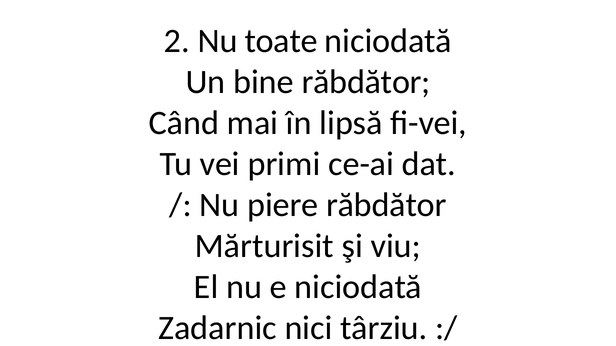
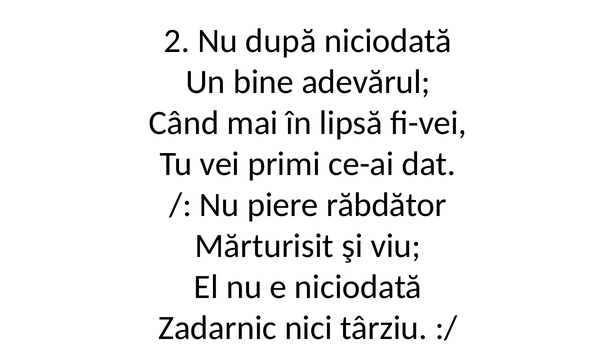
toate: toate -> după (281, 41)
bine răbdător: răbdător -> adevărul (366, 82)
